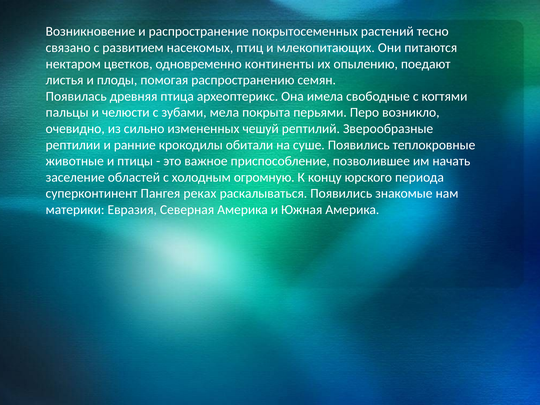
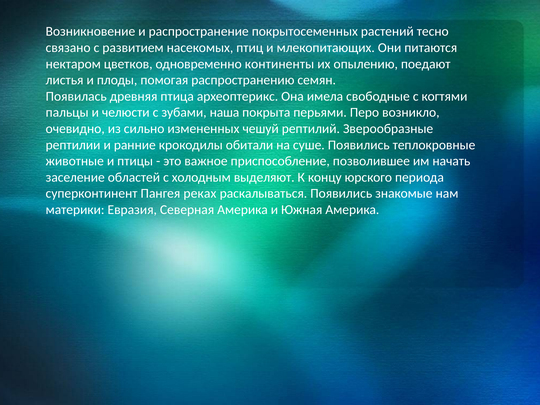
мела: мела -> наша (224, 113)
огромную: огромную -> выделяют (264, 177)
